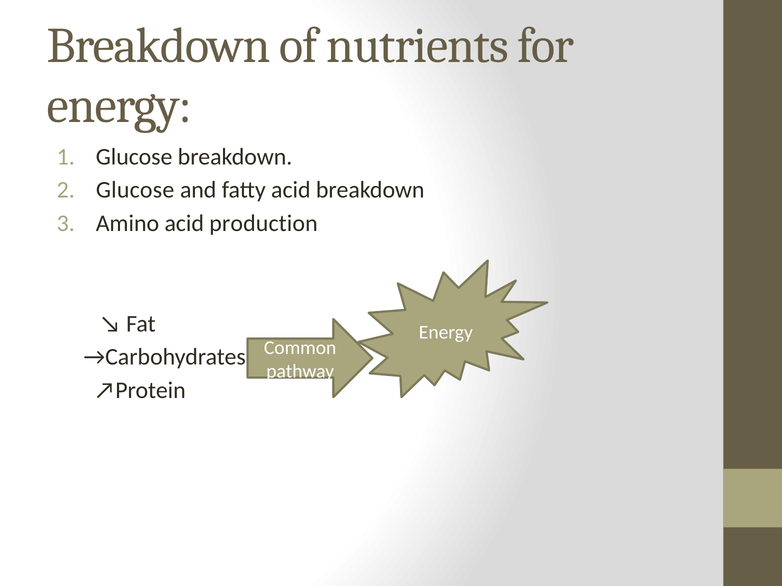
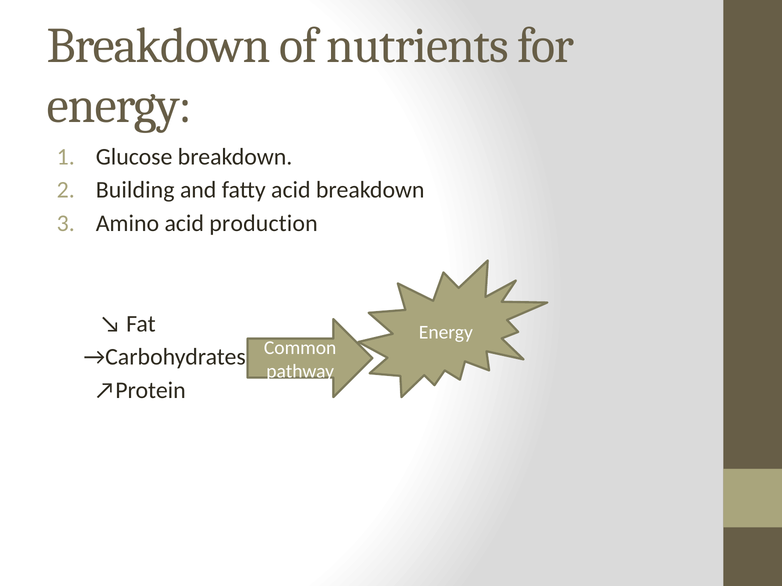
Glucose: Glucose -> Building (135, 190)
